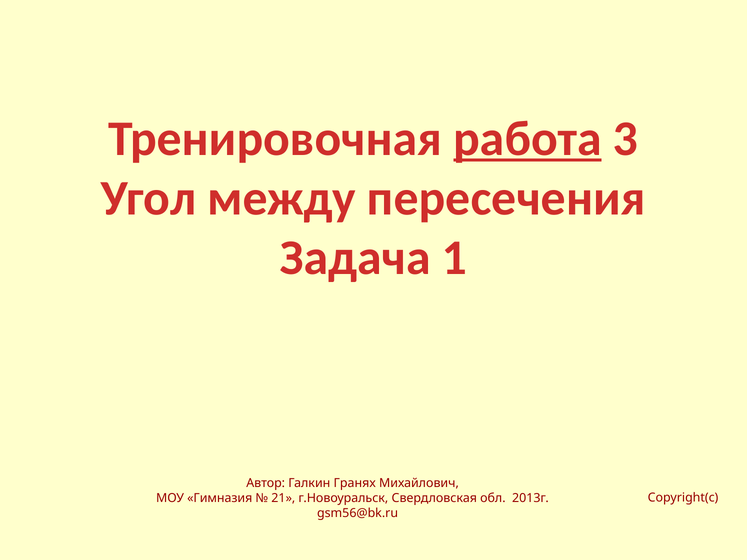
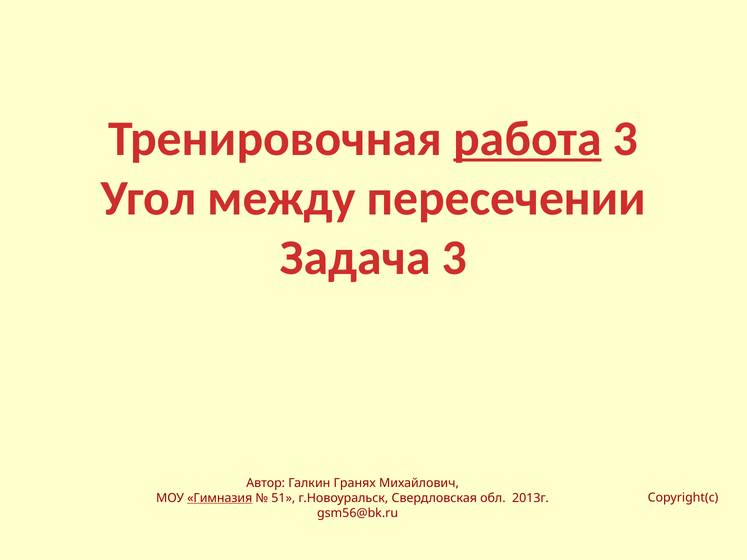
пересечения: пересечения -> пересечении (506, 198)
Задача 1: 1 -> 3 (454, 258)
Гимназия underline: none -> present (220, 498)
21: 21 -> 51 (283, 498)
